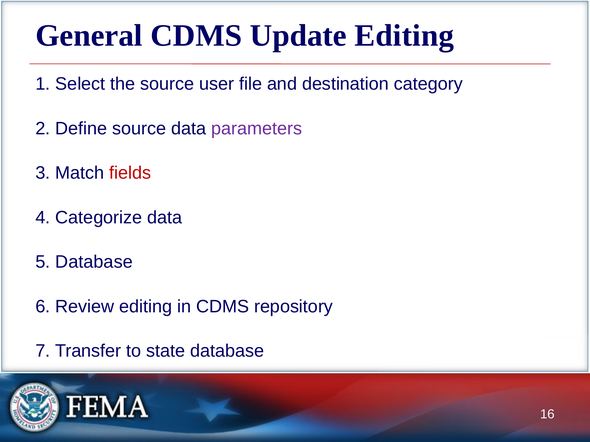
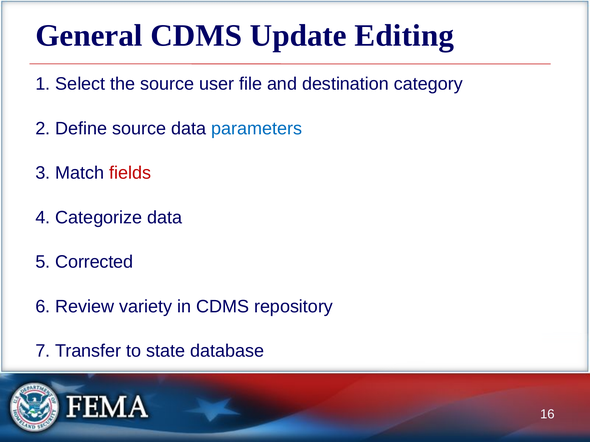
parameters colour: purple -> blue (257, 129)
5 Database: Database -> Corrected (94, 262)
Review editing: editing -> variety (146, 307)
